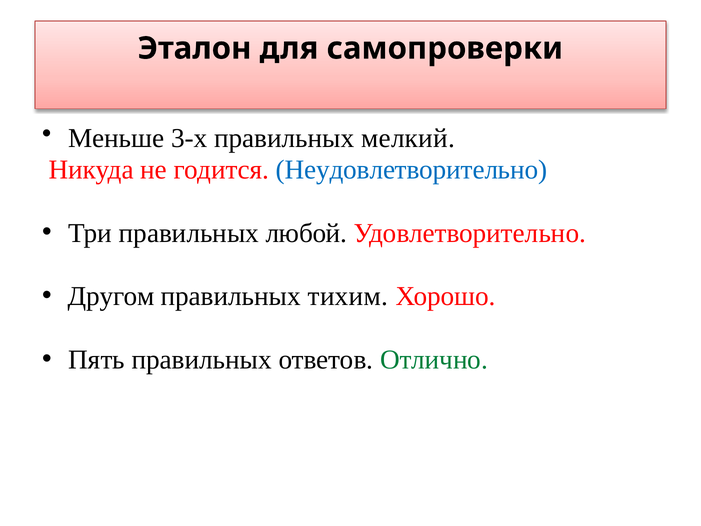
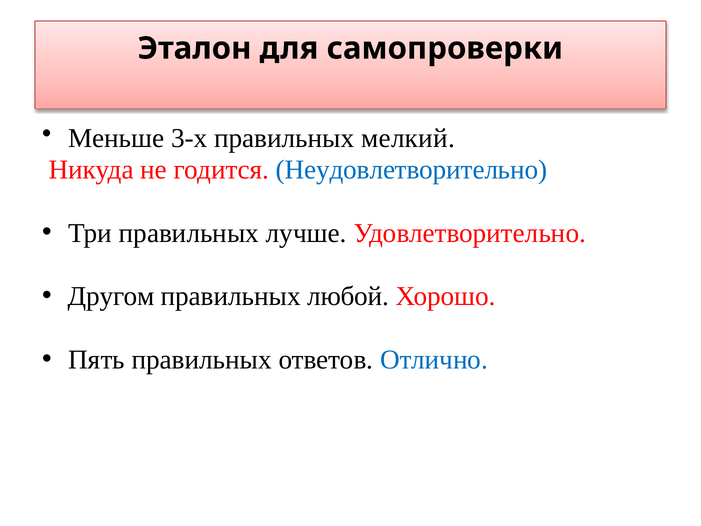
любой: любой -> лучше (306, 233)
тихим: тихим -> любой (348, 296)
Отлично colour: green -> blue (434, 360)
